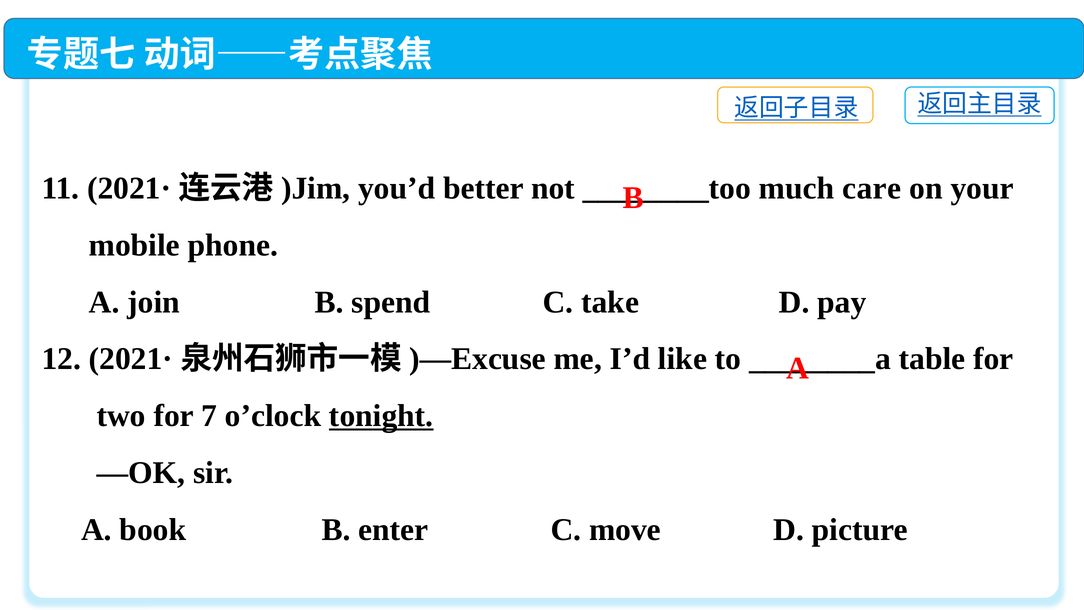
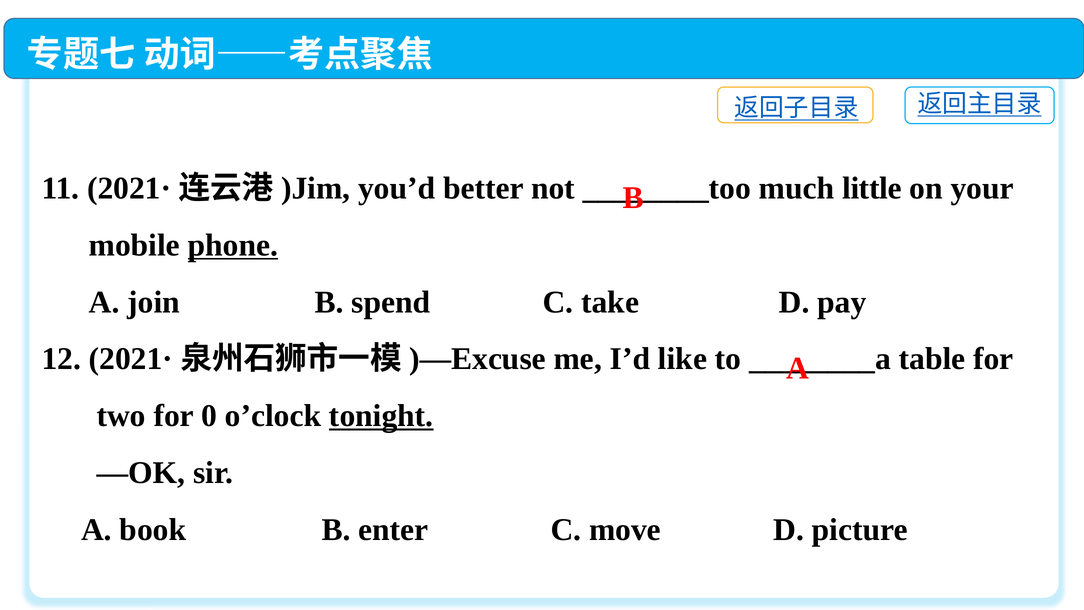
care: care -> little (872, 188)
phone underline: none -> present (233, 245)
7: 7 -> 0 (209, 416)
